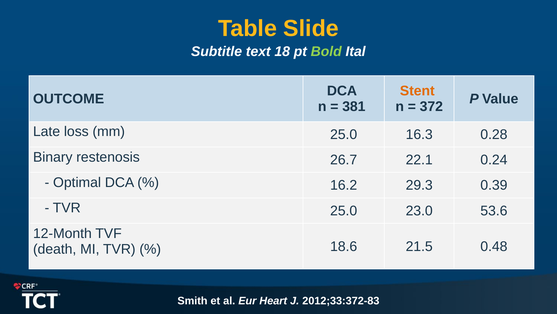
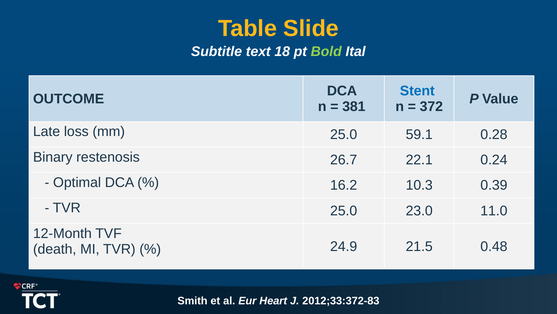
Stent colour: orange -> blue (417, 91)
16.3: 16.3 -> 59.1 (419, 134)
29.3: 29.3 -> 10.3 (419, 185)
53.6: 53.6 -> 11.0 (494, 210)
18.6: 18.6 -> 24.9 (344, 246)
